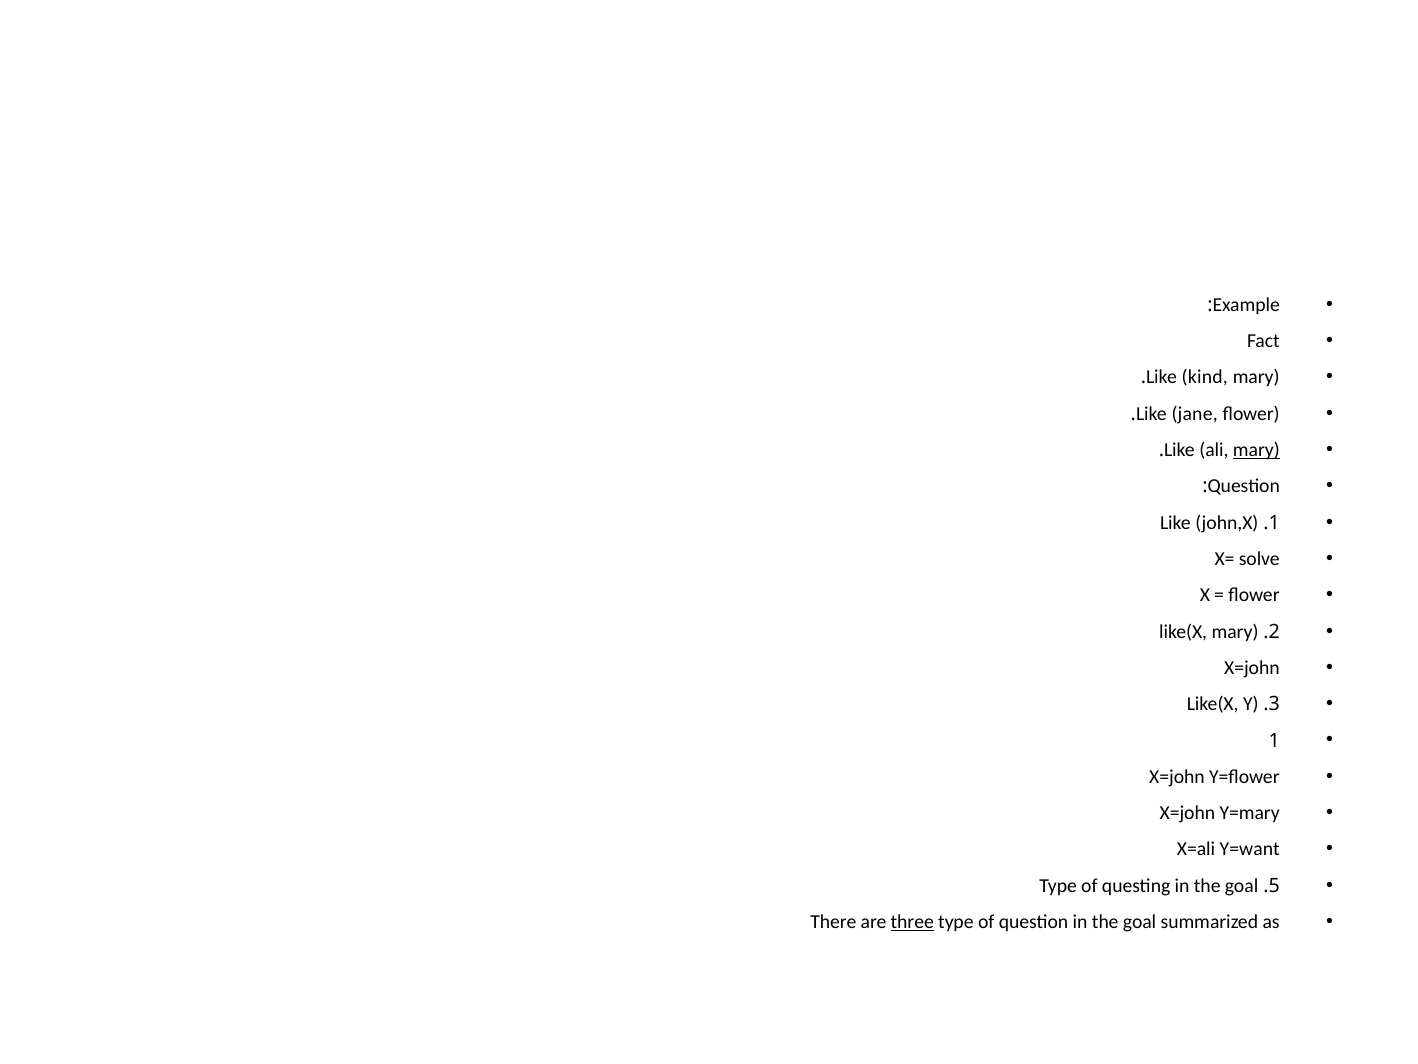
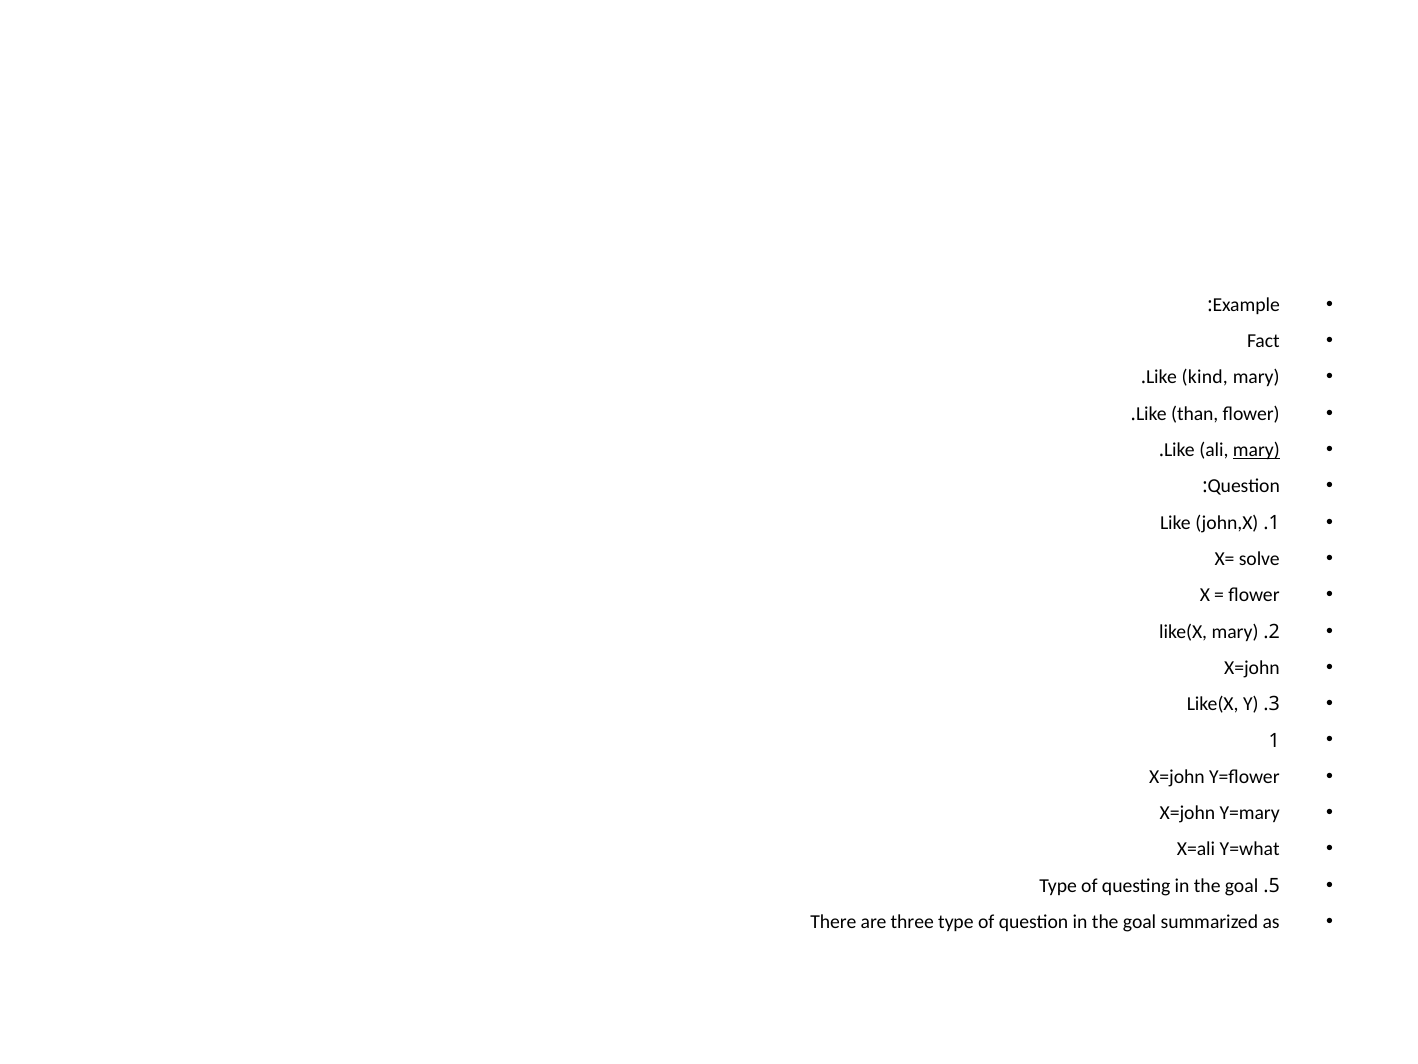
jane: jane -> than (1195, 414)
Y=want: Y=want -> Y=what (1250, 849)
three underline: present -> none (912, 922)
